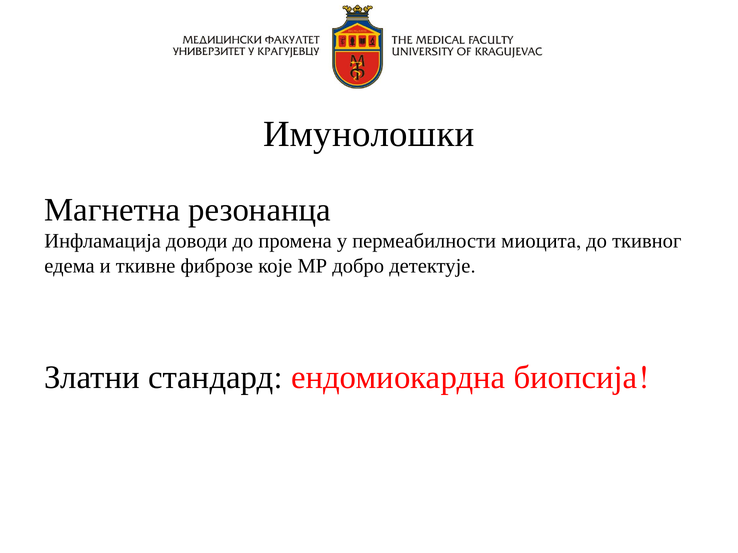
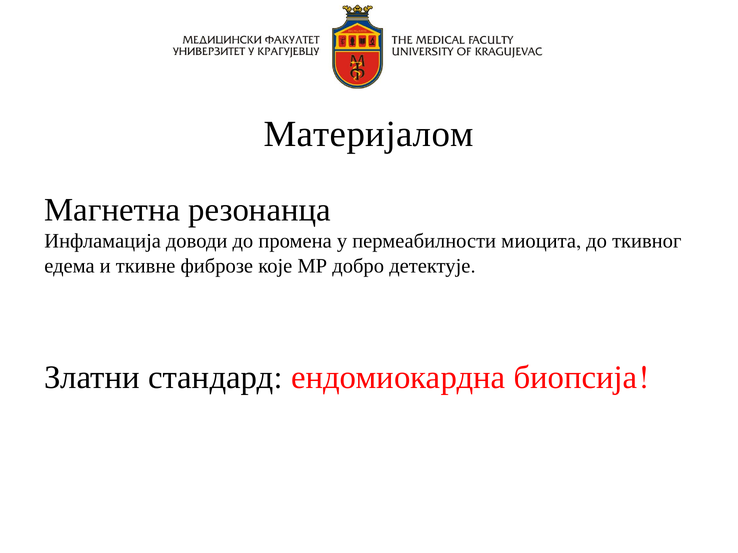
Имунолошки: Имунолошки -> Материјалом (369, 134)
